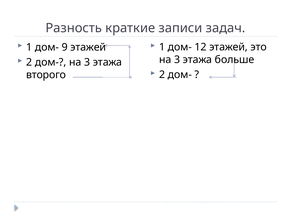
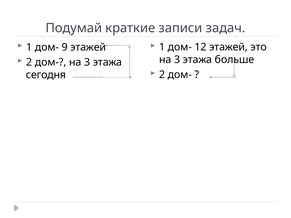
Разность: Разность -> Подумай (74, 28)
второго: второго -> сегодня (46, 75)
